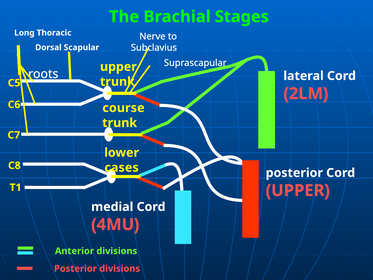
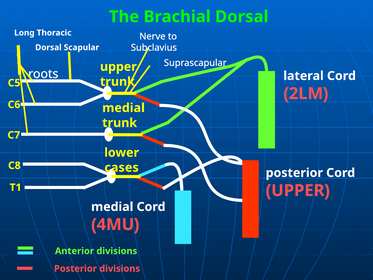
Brachial Stages: Stages -> Dorsal (242, 17)
course: course -> medial (124, 108)
